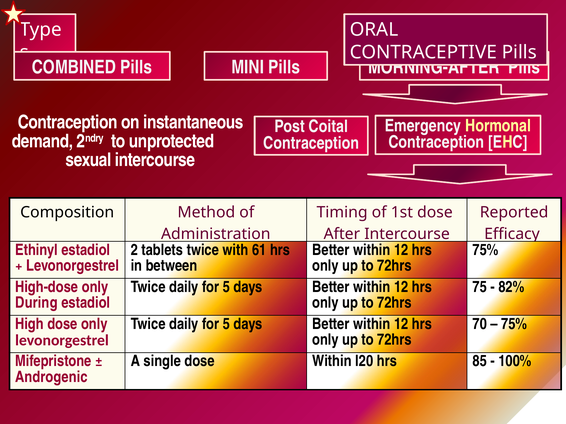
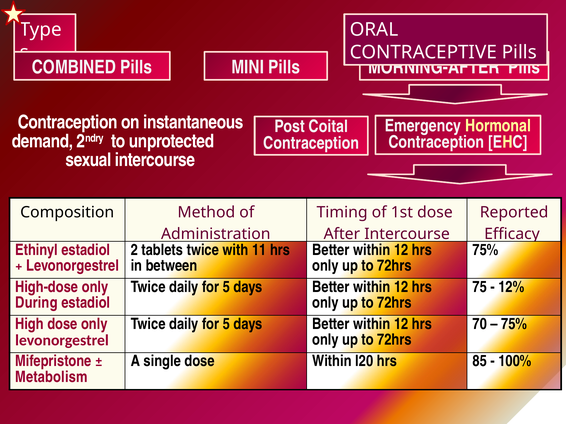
61: 61 -> 11 (259, 250)
82%: 82% -> 12% (511, 287)
Androgenic: Androgenic -> Metabolism (51, 377)
